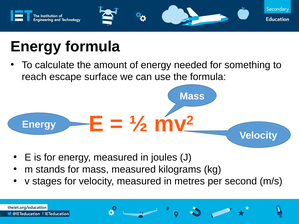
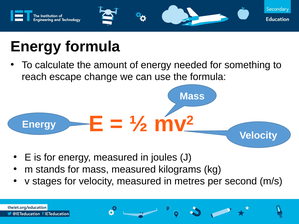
surface: surface -> change (101, 77)
